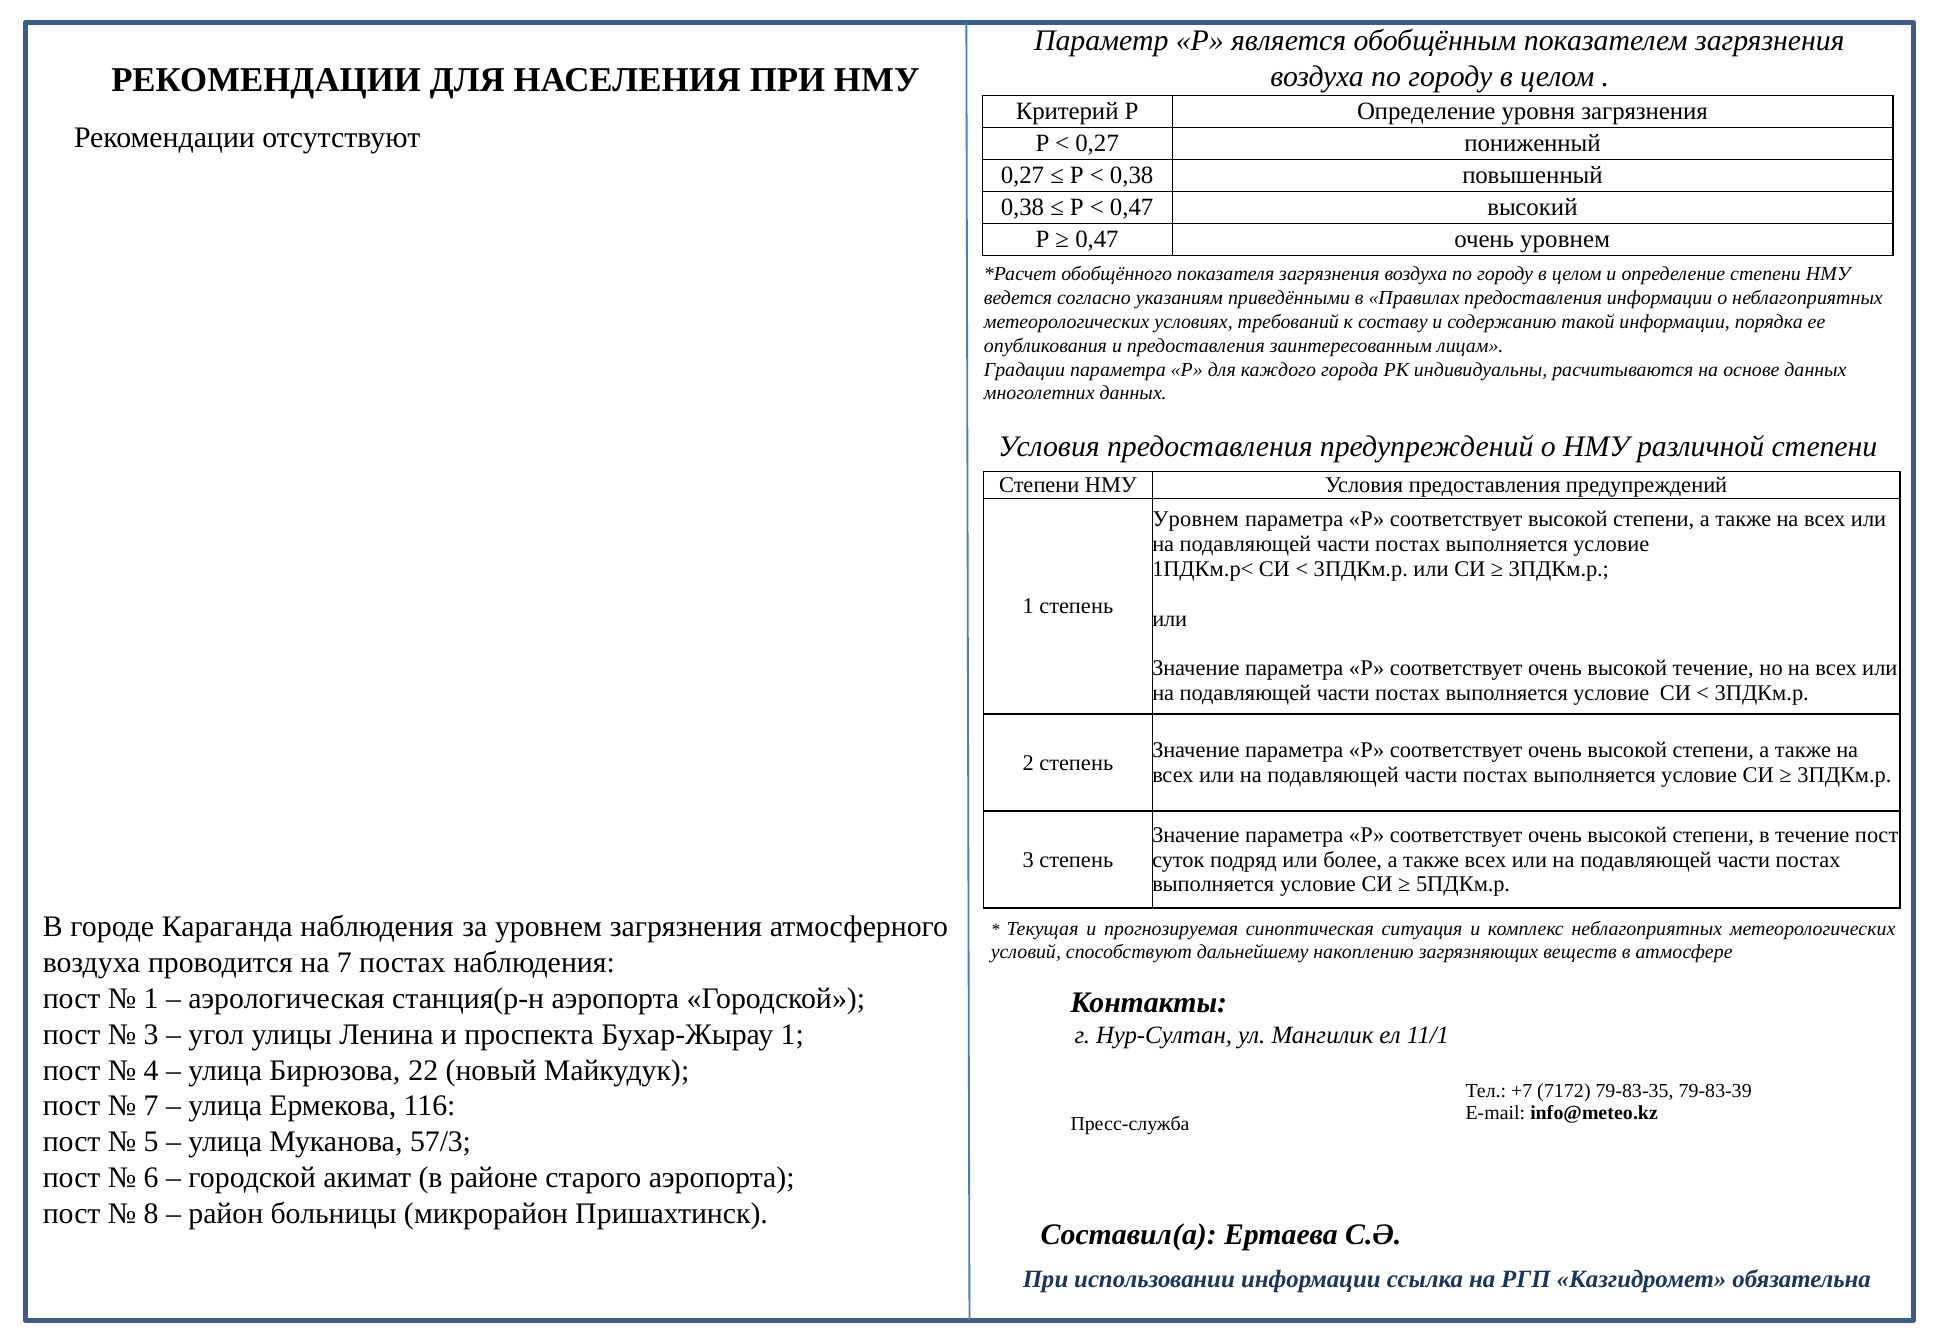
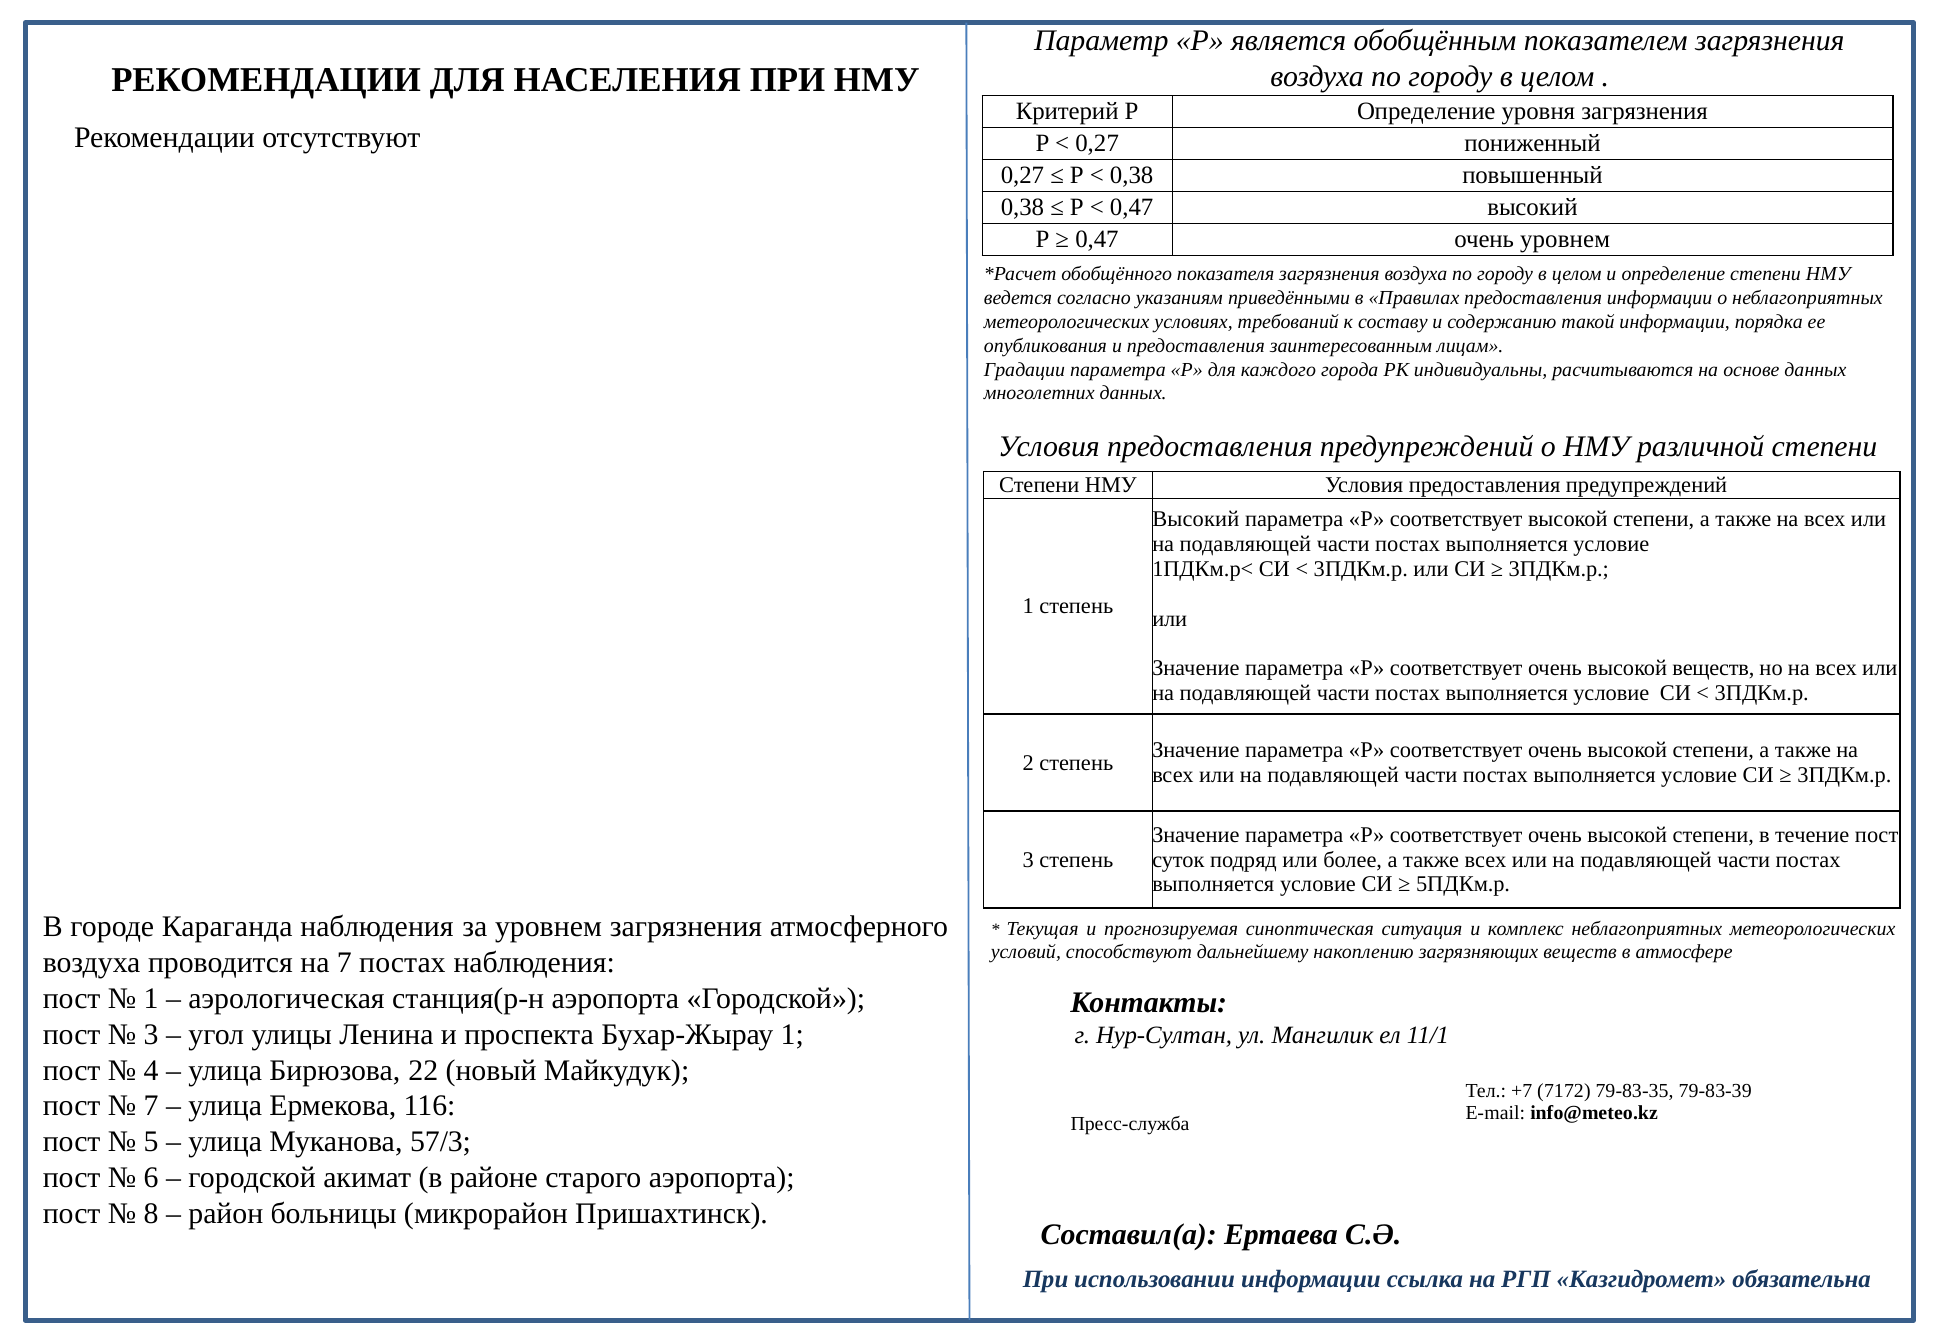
Уровнем: Уровнем -> Высокий (1196, 519)
высокой течение: течение -> веществ (1713, 668)
